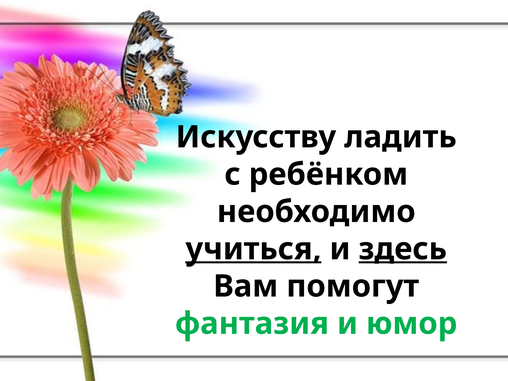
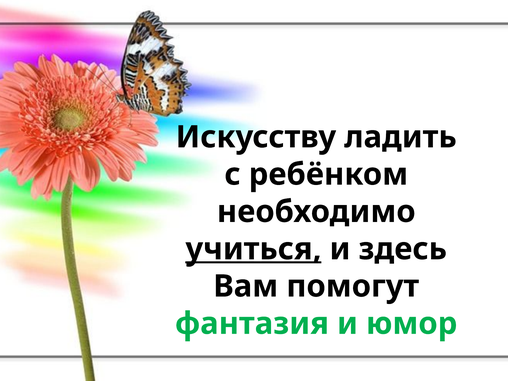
здесь underline: present -> none (403, 249)
